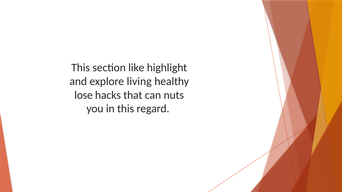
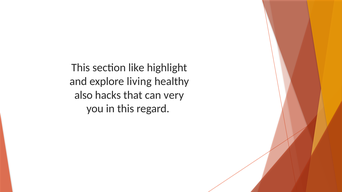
lose: lose -> also (84, 95)
nuts: nuts -> very (174, 95)
